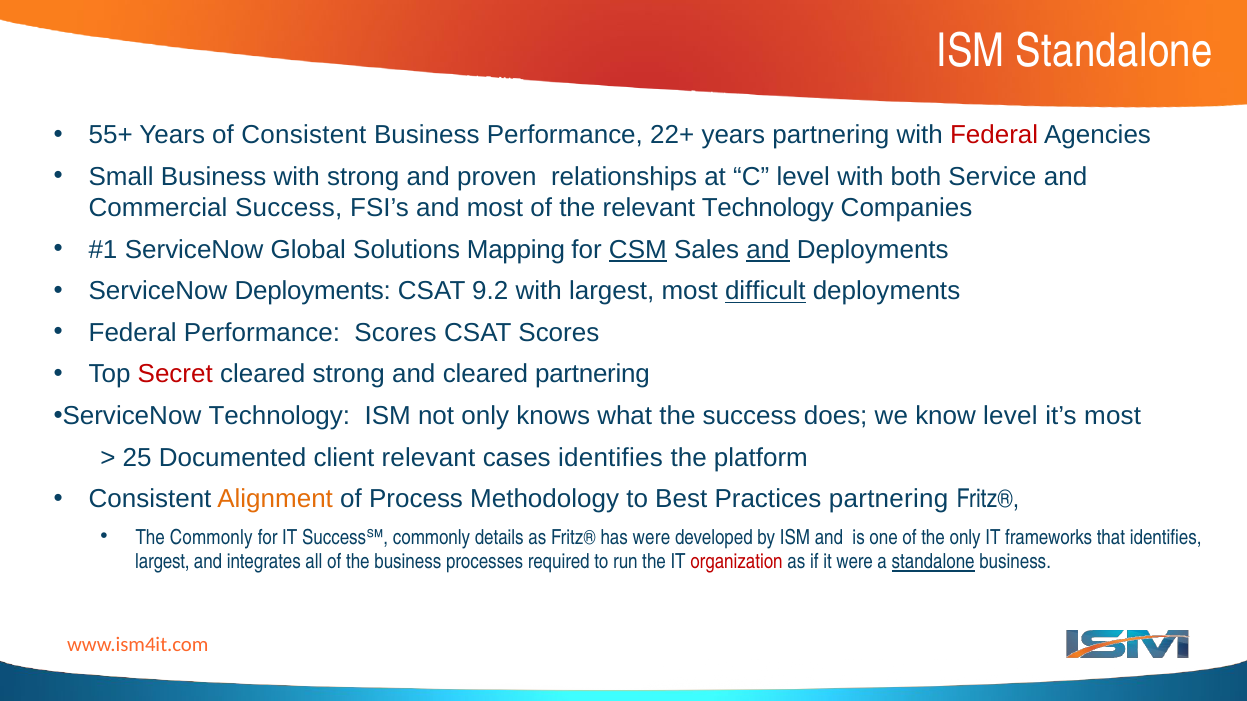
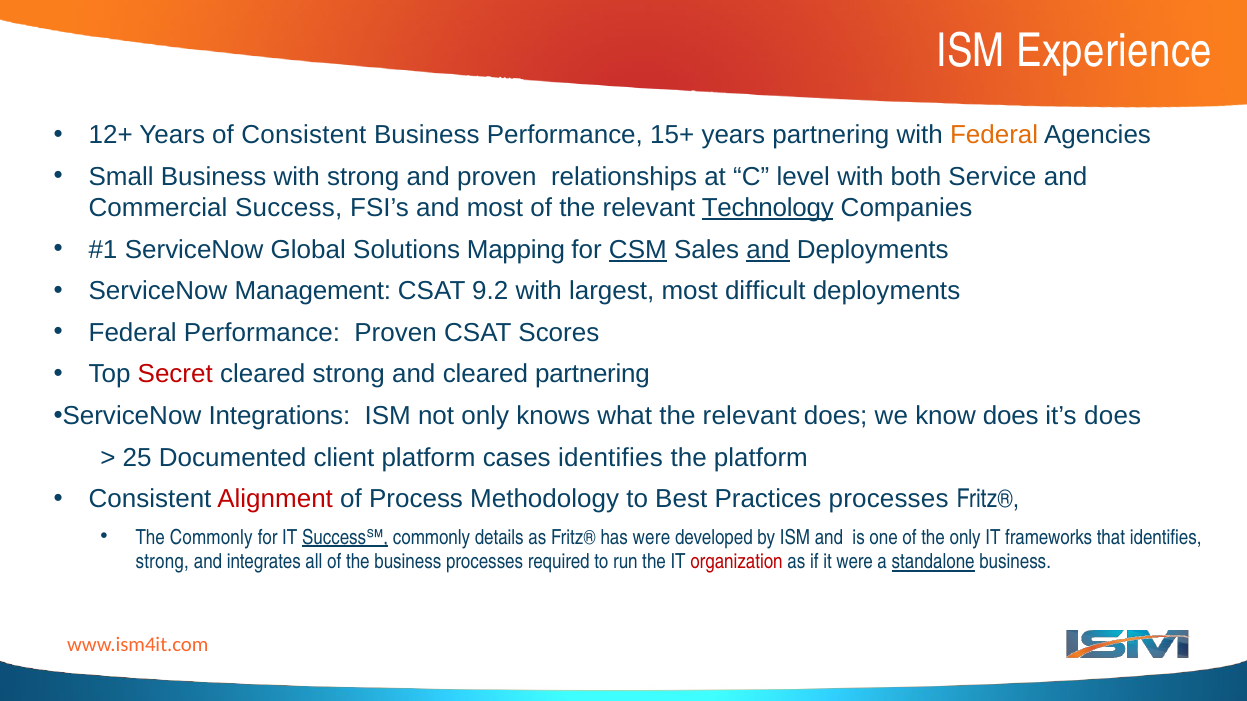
ISM Standalone: Standalone -> Experience (1114, 51)
55+: 55+ -> 12+ (111, 135)
22+: 22+ -> 15+ (672, 135)
Federal colour: red -> orange (994, 135)
Technology underline: none -> present (768, 208)
ServiceNow Deployments: Deployments -> Management (313, 291)
difficult underline: present -> none (765, 291)
Performance Scores: Scores -> Proven (396, 333)
ServiceNow Technology: Technology -> Integrations (279, 416)
what the success: success -> relevant (750, 416)
know level: level -> does (1011, 416)
it’s most: most -> does (1113, 416)
client relevant: relevant -> platform (429, 458)
Alignment colour: orange -> red (275, 499)
Practices partnering: partnering -> processes (889, 499)
Success℠ underline: none -> present (345, 538)
largest: largest -> strong (162, 562)
